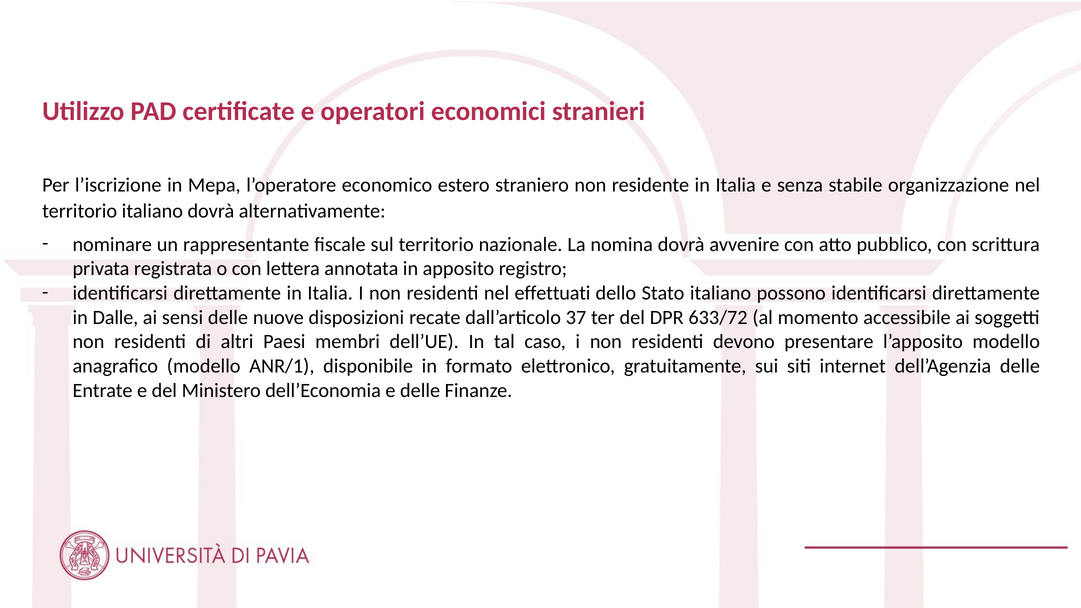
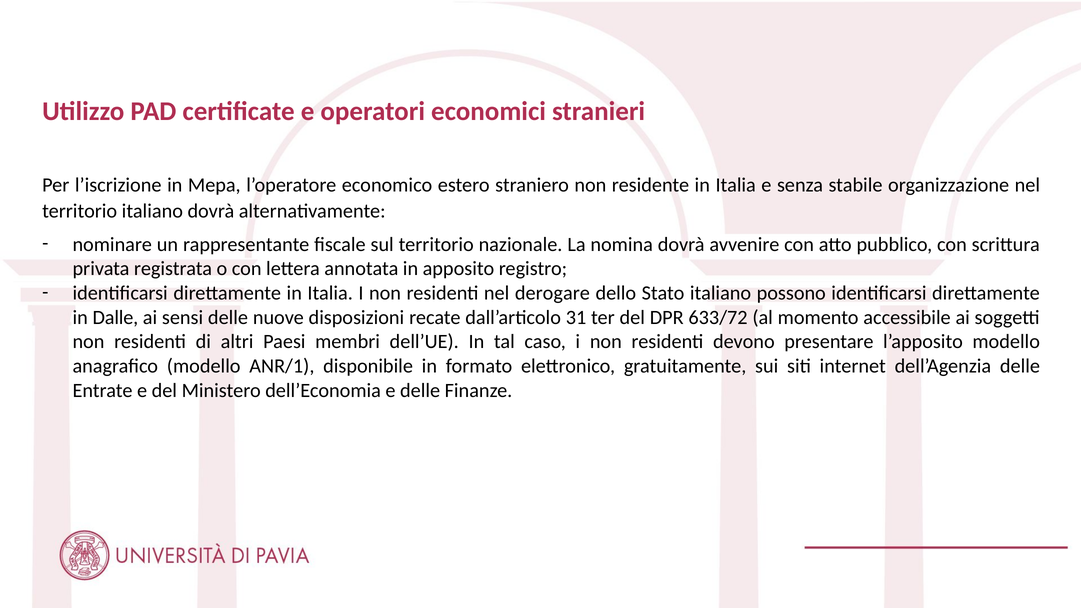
effettuati: effettuati -> derogare (552, 293)
37: 37 -> 31 (576, 317)
